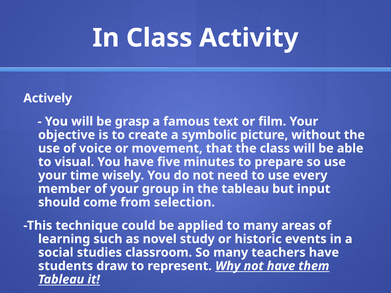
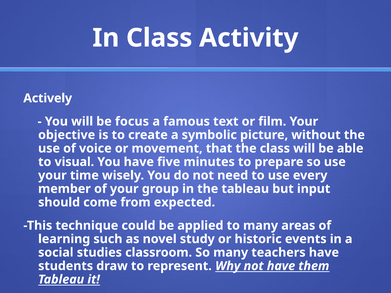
grasp: grasp -> focus (132, 122)
selection: selection -> expected (184, 202)
